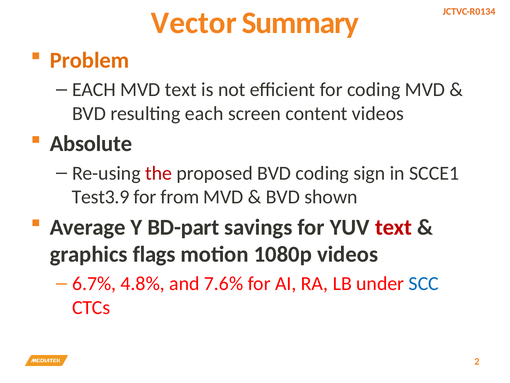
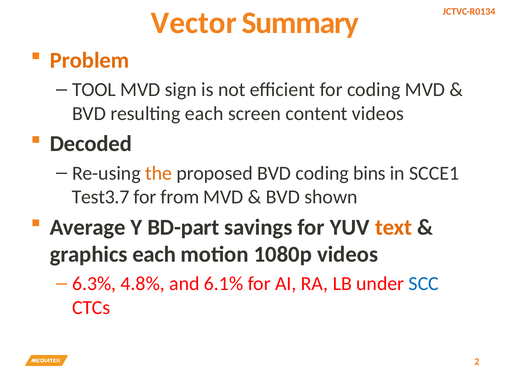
EACH: EACH -> TOOL (94, 90)
MVD text: text -> sign (181, 90)
Absolute: Absolute -> Decoded (91, 144)
the colour: red -> orange (159, 173)
sign: sign -> bins (369, 173)
Test3.9: Test3.9 -> Test3.7 (101, 197)
text colour: red -> orange (394, 227)
graphics flags: flags -> each (154, 254)
6.7%: 6.7% -> 6.3% (94, 283)
7.6%: 7.6% -> 6.1% (224, 283)
